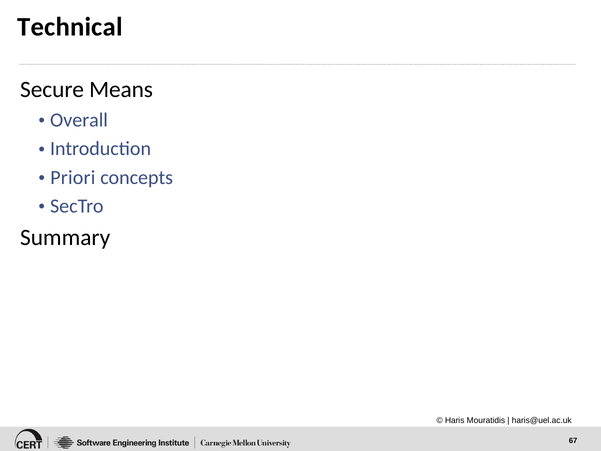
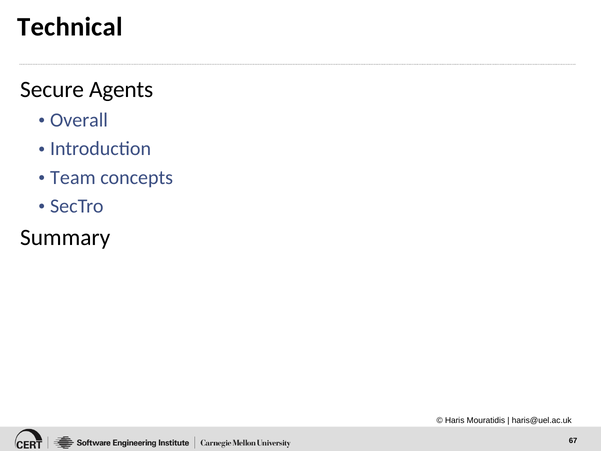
Means: Means -> Agents (121, 89)
Priori: Priori -> Team (73, 177)
